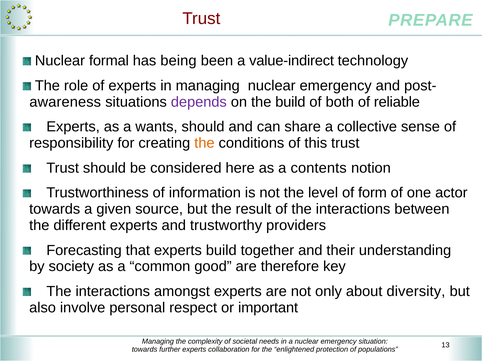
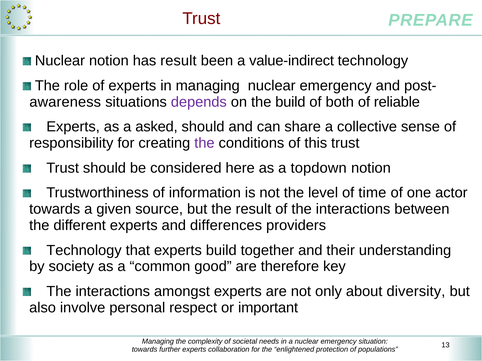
Nuclear formal: formal -> notion (109, 61)
has being: being -> result (178, 61)
wants: wants -> asked (157, 127)
the colour: orange -> purple (204, 143)
contents: contents -> topdown (319, 168)
form: form -> time (372, 193)
trustworthy: trustworthy -> differences (226, 226)
Forecasting: Forecasting -> Technology (84, 251)
